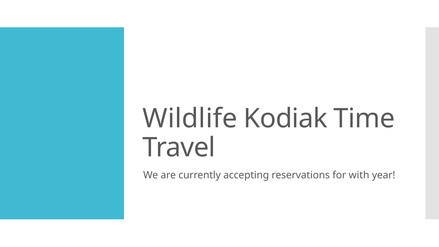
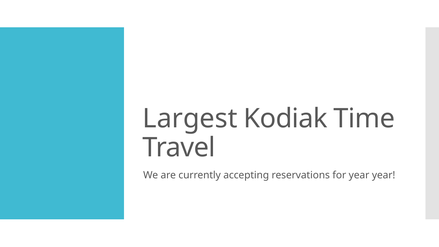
Wildlife: Wildlife -> Largest (190, 118)
for with: with -> year (359, 175)
